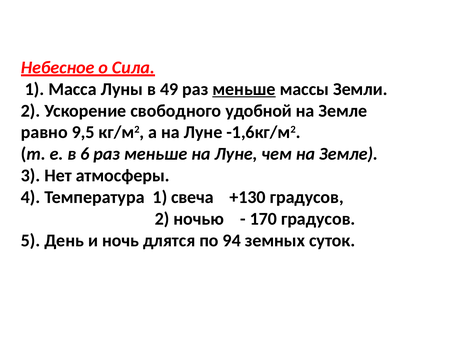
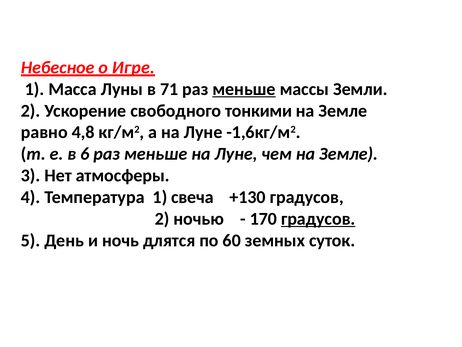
Сила: Сила -> Игре (133, 67)
49: 49 -> 71 (169, 89)
удобной: удобной -> тонкими (259, 111)
9,5: 9,5 -> 4,8 (83, 132)
градусов underline: none -> present (318, 218)
94: 94 -> 60 (232, 240)
